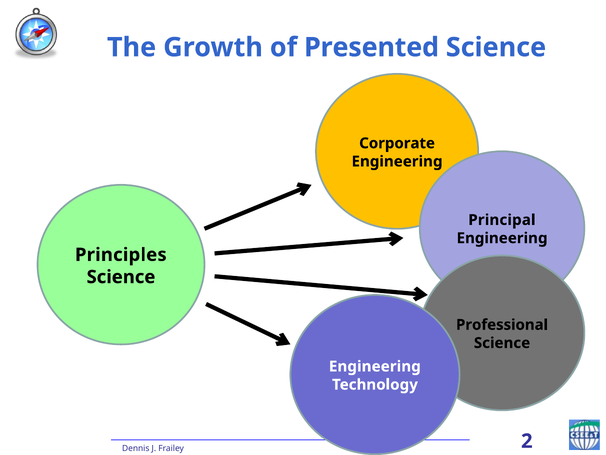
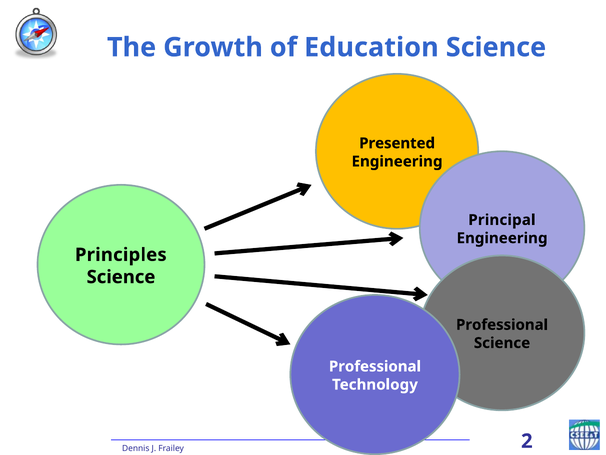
of Presented: Presented -> Education (371, 47)
Corporate: Corporate -> Presented (397, 143)
Engineering: Engineering -> Professional (375, 366)
